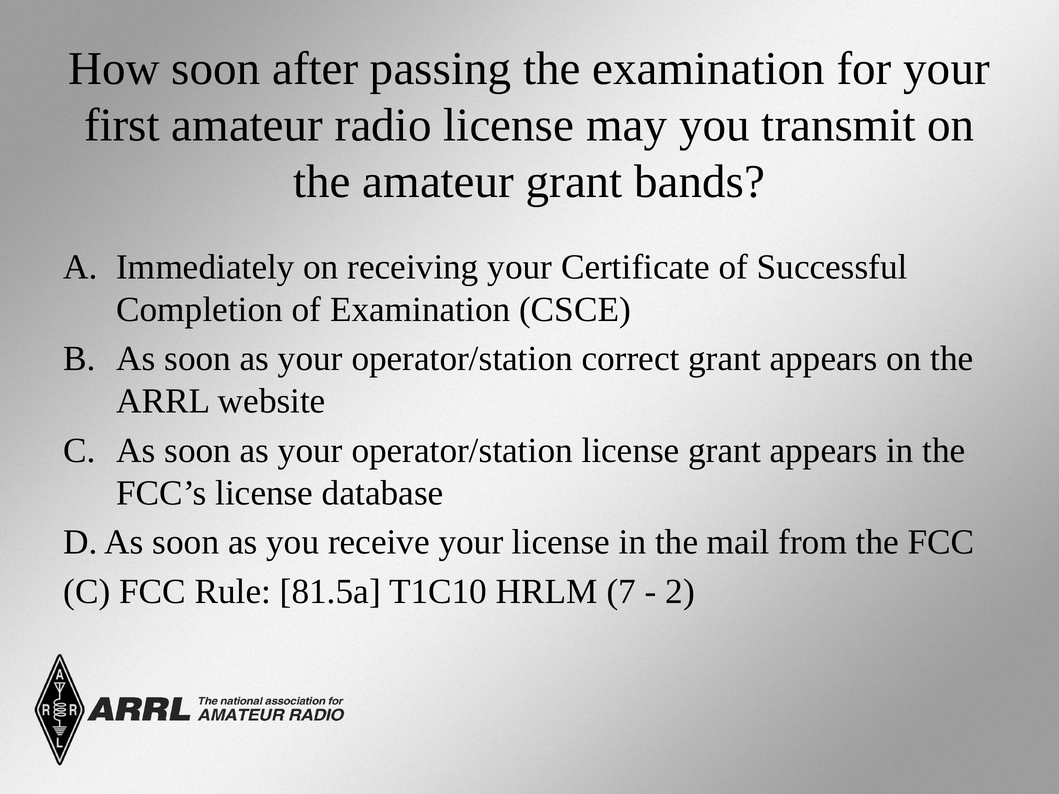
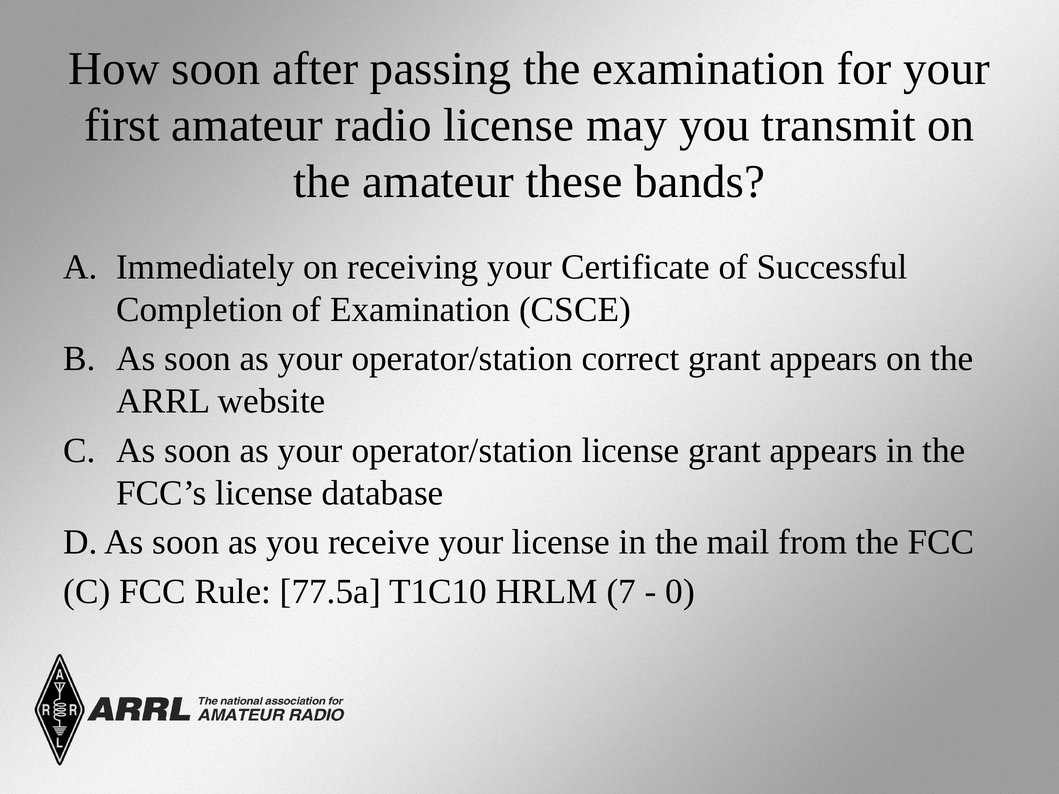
amateur grant: grant -> these (574, 182)
81.5a: 81.5a -> 77.5a (330, 592)
2: 2 -> 0 (680, 592)
